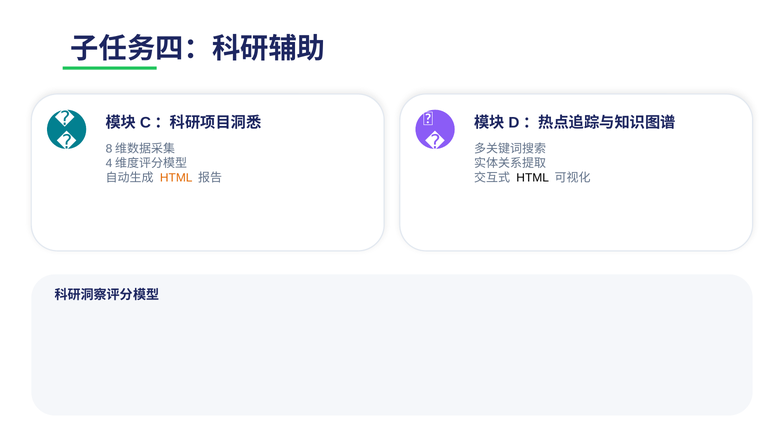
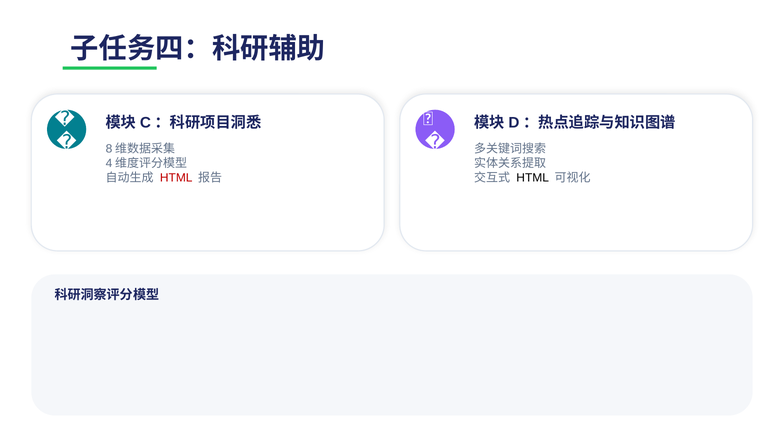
HTML colour: orange -> red (176, 178)
